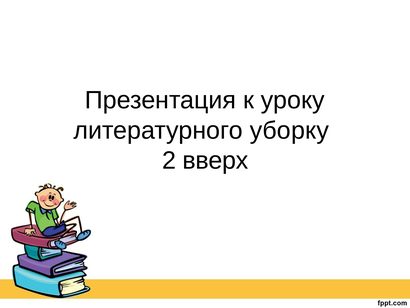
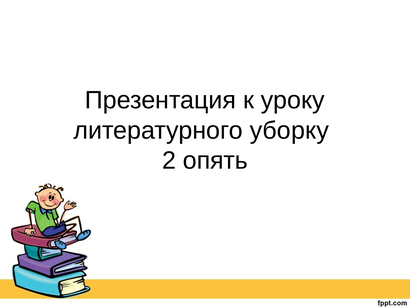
вверх: вверх -> опять (215, 160)
